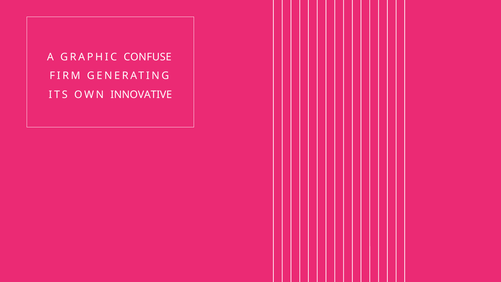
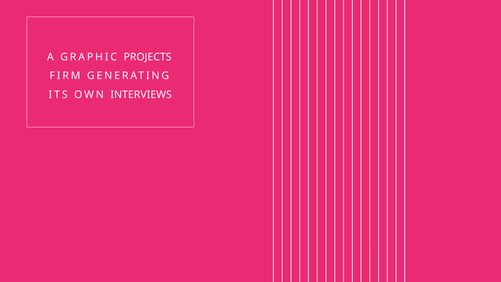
CONFUSE: CONFUSE -> PROJECTS (148, 57)
INNOVATIVE: INNOVATIVE -> INTERVIEWS (141, 94)
